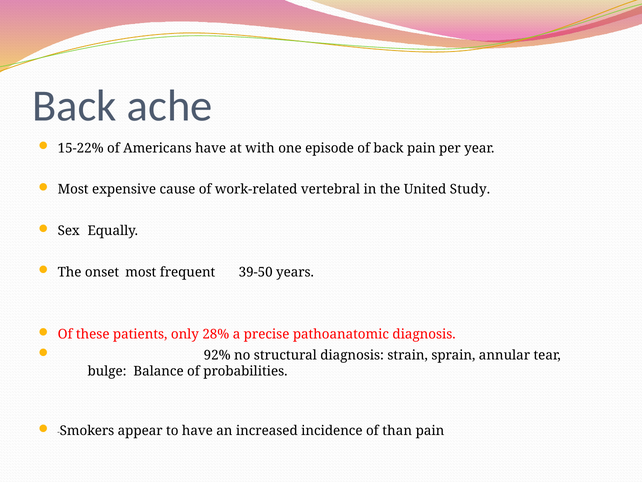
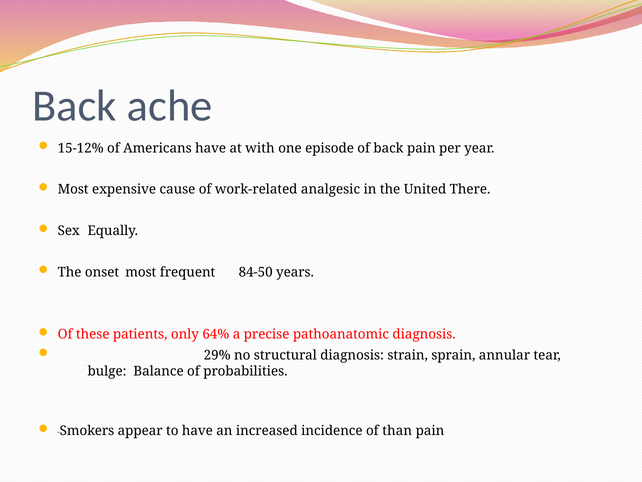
15-22%: 15-22% -> 15-12% (81, 148)
vertebral: vertebral -> analgesic (331, 189)
Study: Study -> There (470, 189)
39-50: 39-50 -> 84-50 (256, 272)
28%: 28% -> 64% (216, 334)
92%: 92% -> 29% (217, 355)
